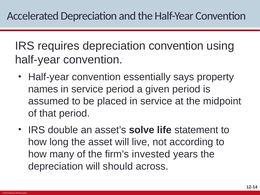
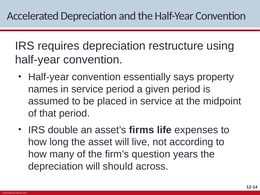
depreciation convention: convention -> restructure (176, 46)
solve: solve -> firms (142, 130)
statement: statement -> expenses (196, 130)
invested: invested -> question (151, 154)
